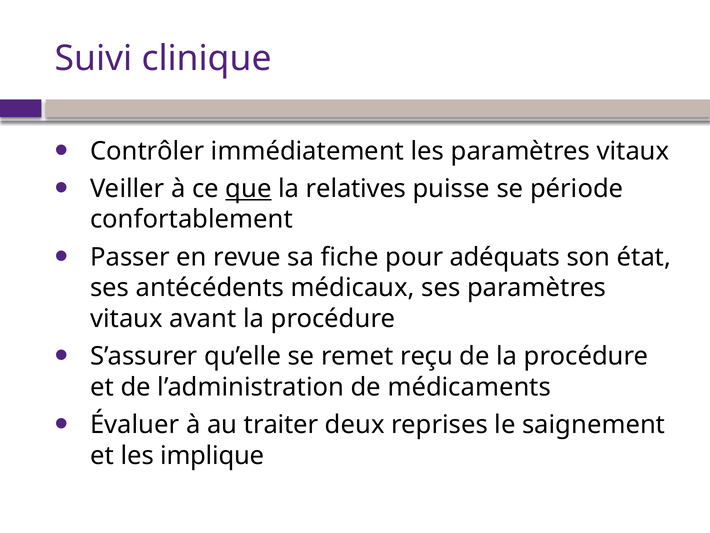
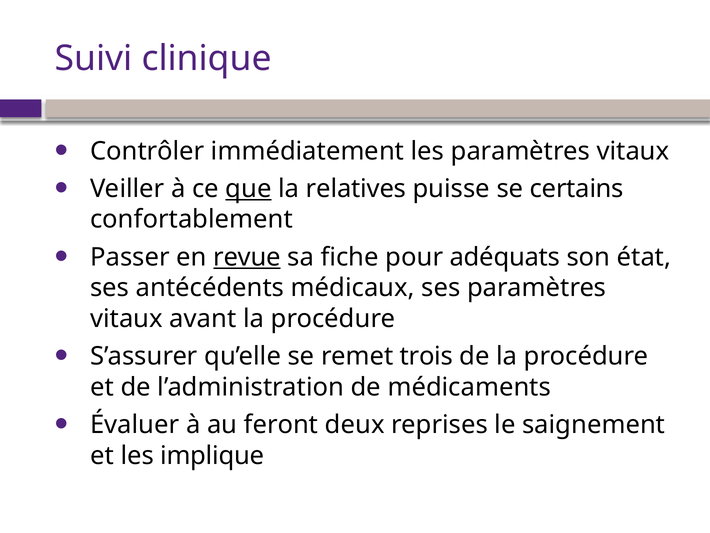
période: période -> certains (577, 189)
revue underline: none -> present (247, 257)
reçu: reçu -> trois (427, 356)
traiter: traiter -> feront (281, 425)
